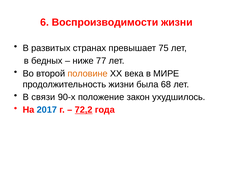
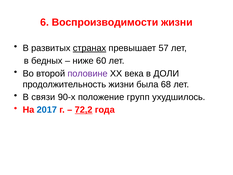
странах underline: none -> present (90, 48)
75: 75 -> 57 (164, 48)
77: 77 -> 60 (101, 61)
половине colour: orange -> purple (88, 73)
МИРЕ: МИРЕ -> ДОЛИ (166, 73)
закон: закон -> групп (138, 97)
